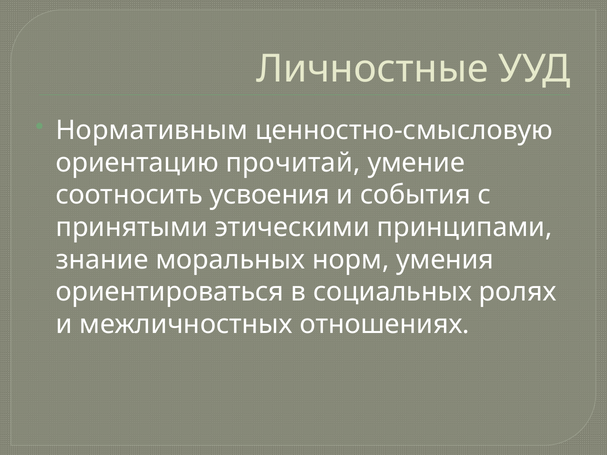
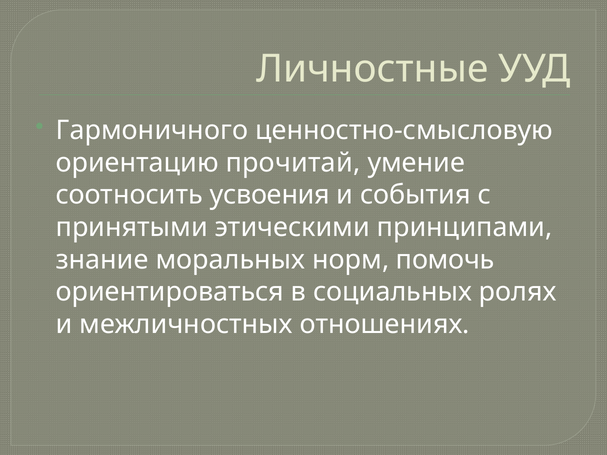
Нормативным: Нормативным -> Гармоничного (152, 130)
умения: умения -> помочь (445, 260)
